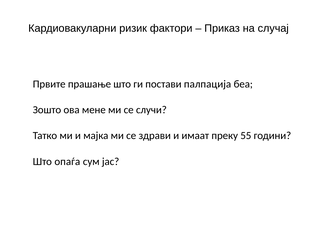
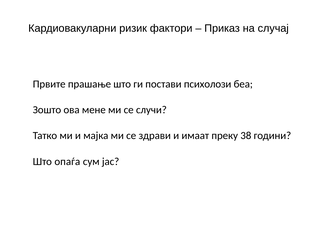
палпација: палпација -> психолози (208, 84)
55: 55 -> 38 (246, 136)
